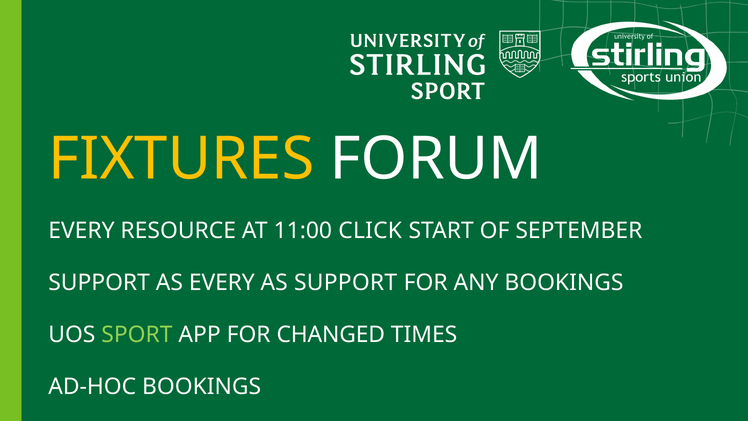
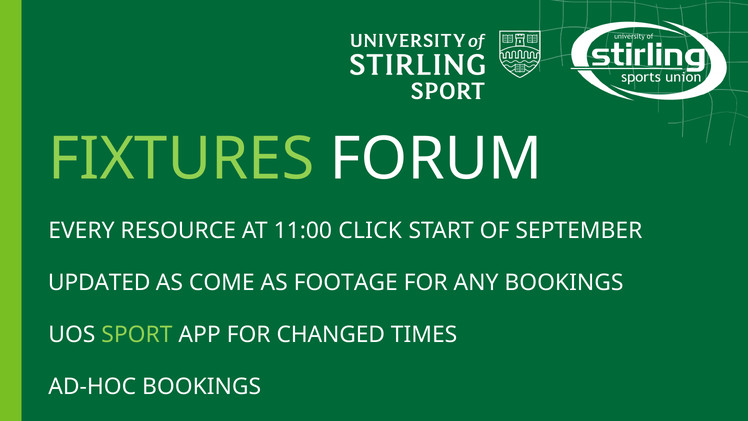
FIXTURES colour: yellow -> light green (181, 159)
SUPPORT: SUPPORT -> UPDATED (99, 282)
AS EVERY: EVERY -> COME (222, 282)
AS SUPPORT: SUPPORT -> FOOTAGE (346, 282)
